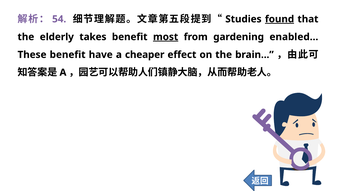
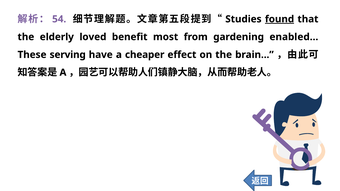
takes: takes -> loved (93, 37)
most underline: present -> none (166, 37)
These benefit: benefit -> serving (68, 55)
